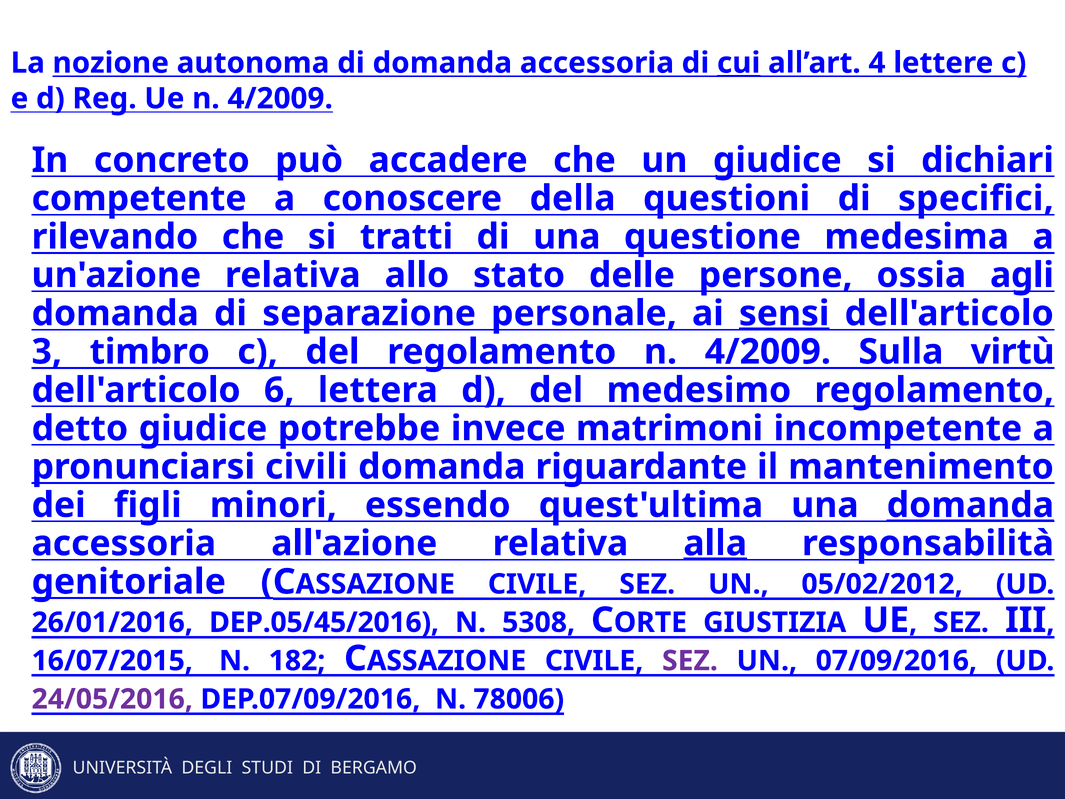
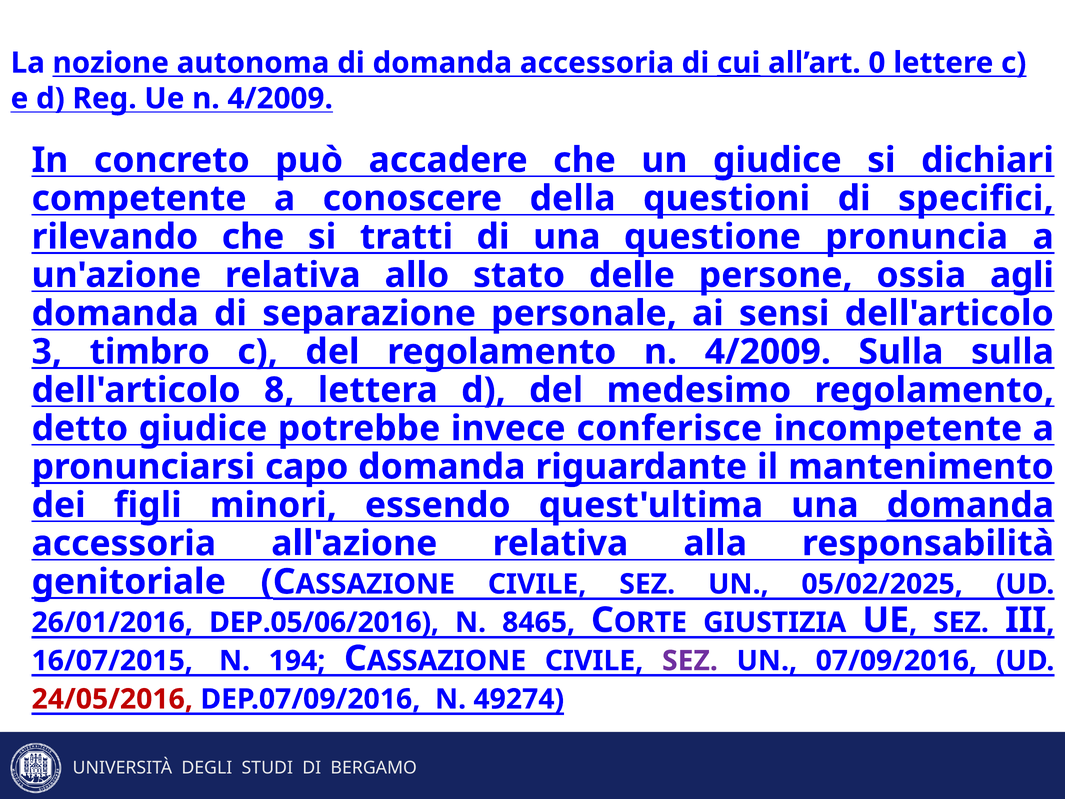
4: 4 -> 0 (877, 63)
medesima: medesima -> pronuncia (917, 237)
sensi underline: present -> none (784, 313)
Sulla virtù: virtù -> sulla (1012, 352)
6: 6 -> 8 (279, 390)
matrimoni: matrimoni -> conferisce (669, 428)
civili: civili -> capo (307, 467)
alla underline: present -> none (715, 543)
05/02/2012: 05/02/2012 -> 05/02/2025 (882, 584)
DEP.05/45/2016: DEP.05/45/2016 -> DEP.05/06/2016 (324, 622)
5308: 5308 -> 8465 (539, 622)
182: 182 -> 194 (297, 661)
24/05/2016 colour: purple -> red (112, 699)
78006: 78006 -> 49274 (519, 699)
